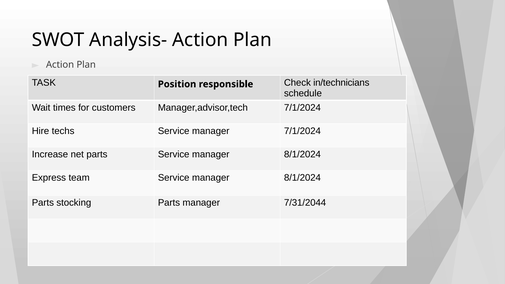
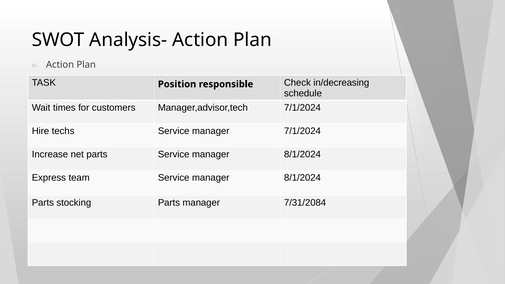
in/technicians: in/technicians -> in/decreasing (341, 83)
7/31/2044: 7/31/2044 -> 7/31/2084 (305, 203)
